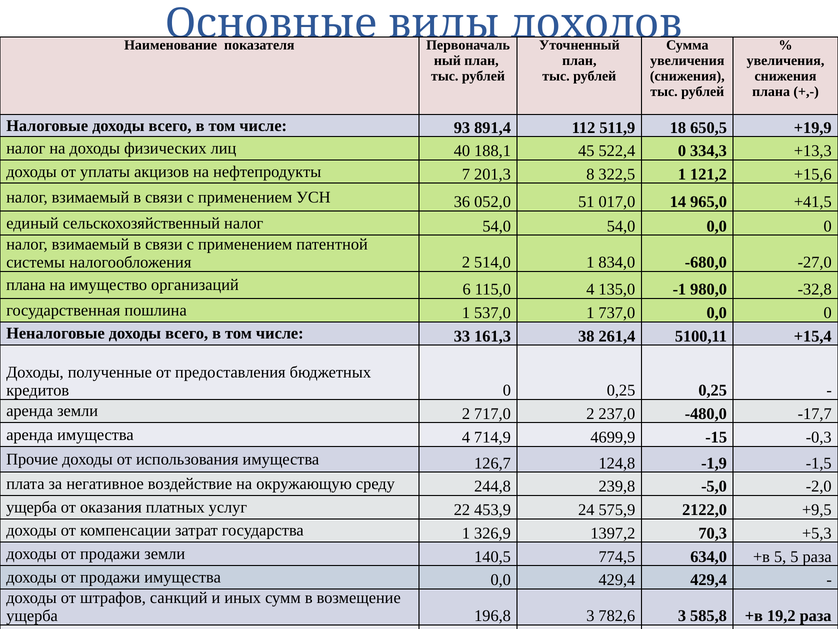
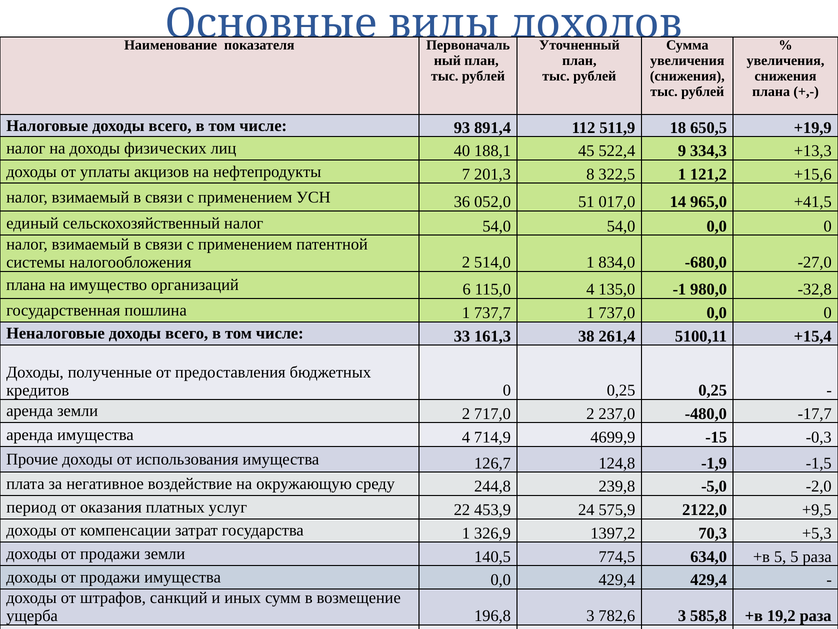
522,4 0: 0 -> 9 (682, 151)
537,0: 537,0 -> 737,7 (492, 313)
ущерба: ущерба -> период (31, 507)
